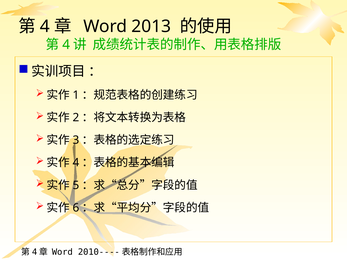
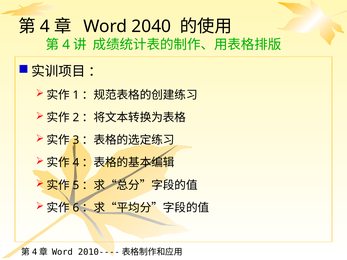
2013: 2013 -> 2040 (151, 26)
